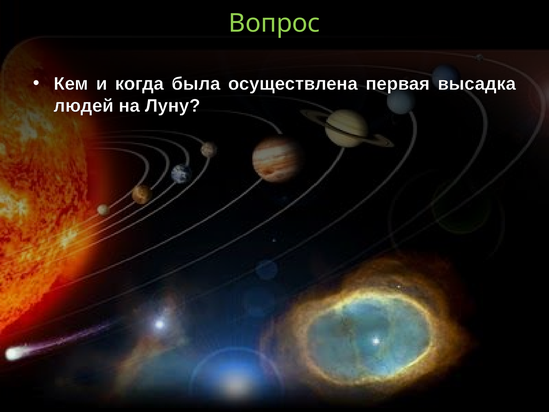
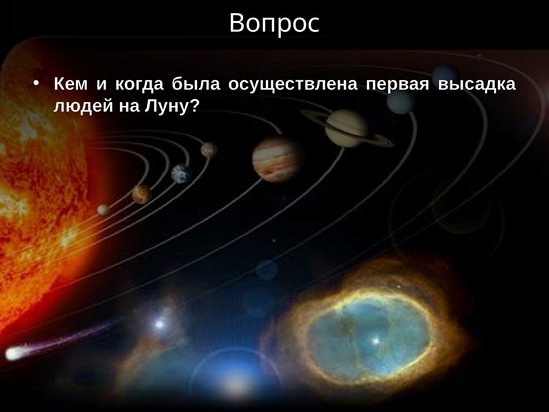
Вопрос colour: light green -> white (274, 23)
